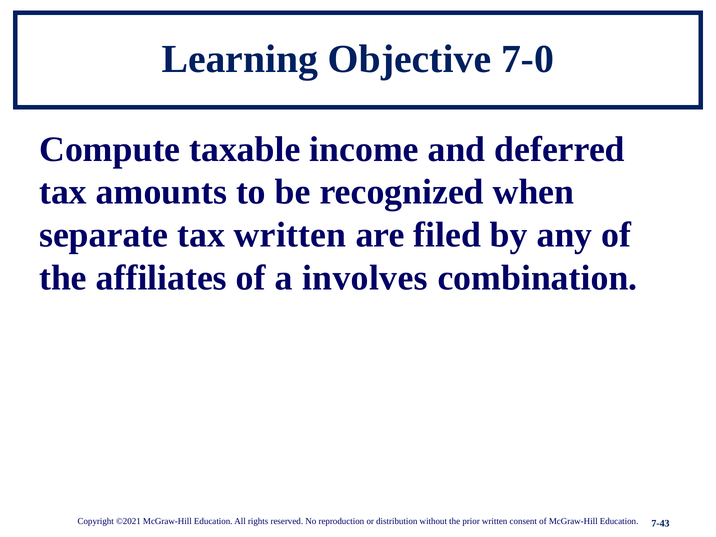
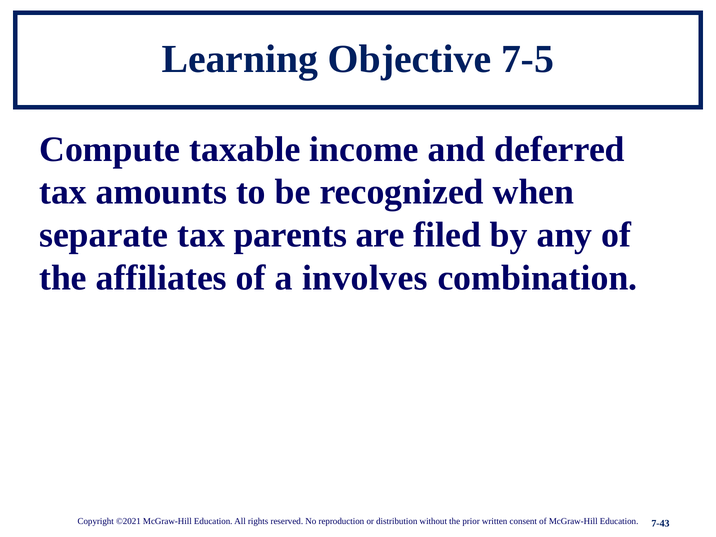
7-0: 7-0 -> 7-5 (527, 59)
tax written: written -> parents (290, 235)
